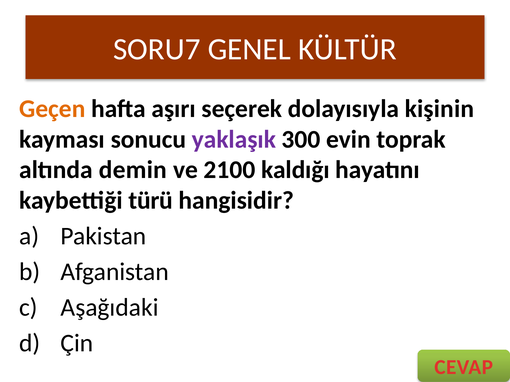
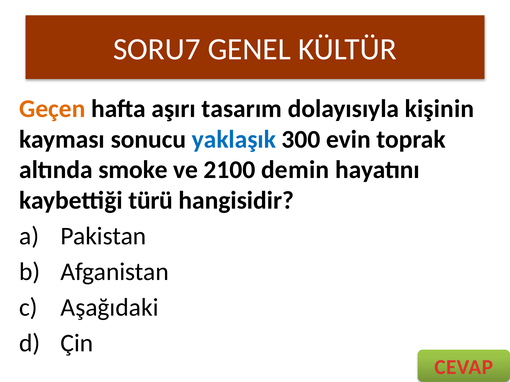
seçerek: seçerek -> tasarım (242, 109)
yaklaşık colour: purple -> blue (234, 139)
demin: demin -> smoke (133, 170)
kaldığı: kaldığı -> demin (295, 170)
